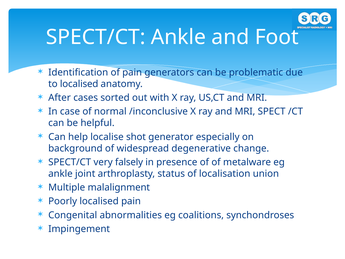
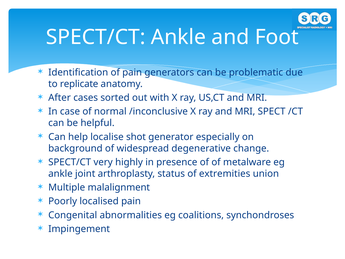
to localised: localised -> replicate (79, 84)
falsely: falsely -> highly (129, 162)
localisation: localisation -> extremities (225, 174)
